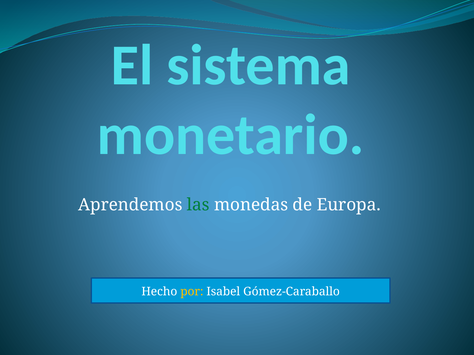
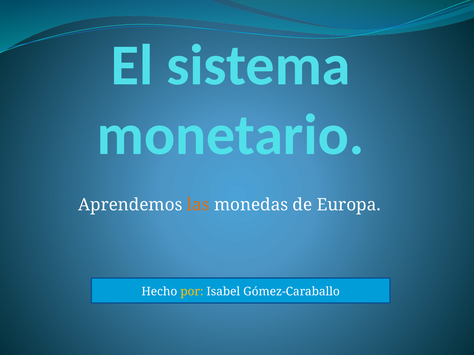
las colour: green -> orange (198, 205)
